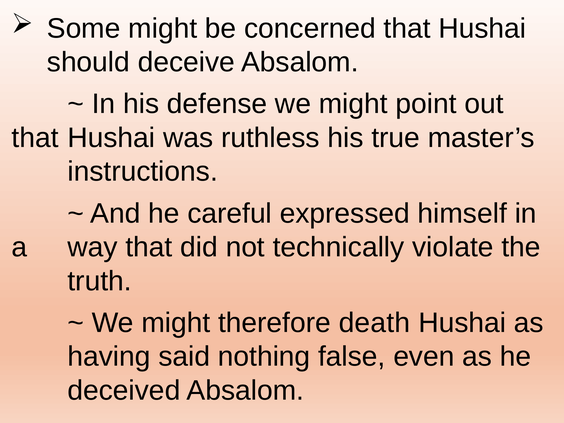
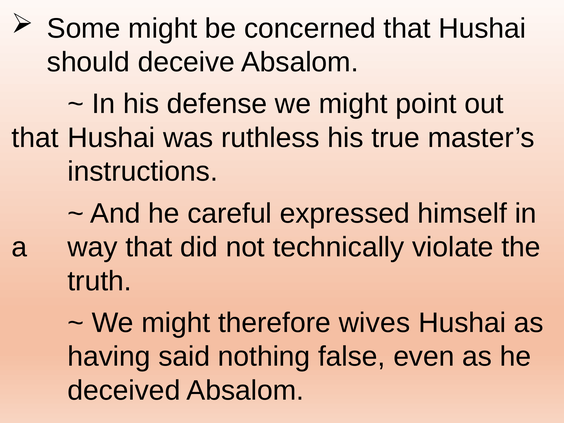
death: death -> wives (375, 323)
